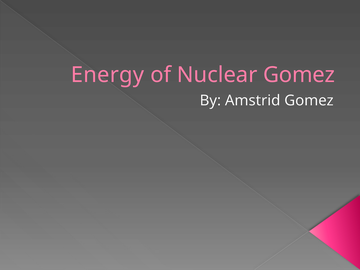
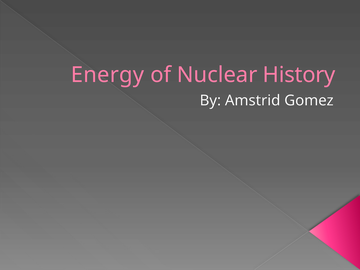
Nuclear Gomez: Gomez -> History (299, 75)
